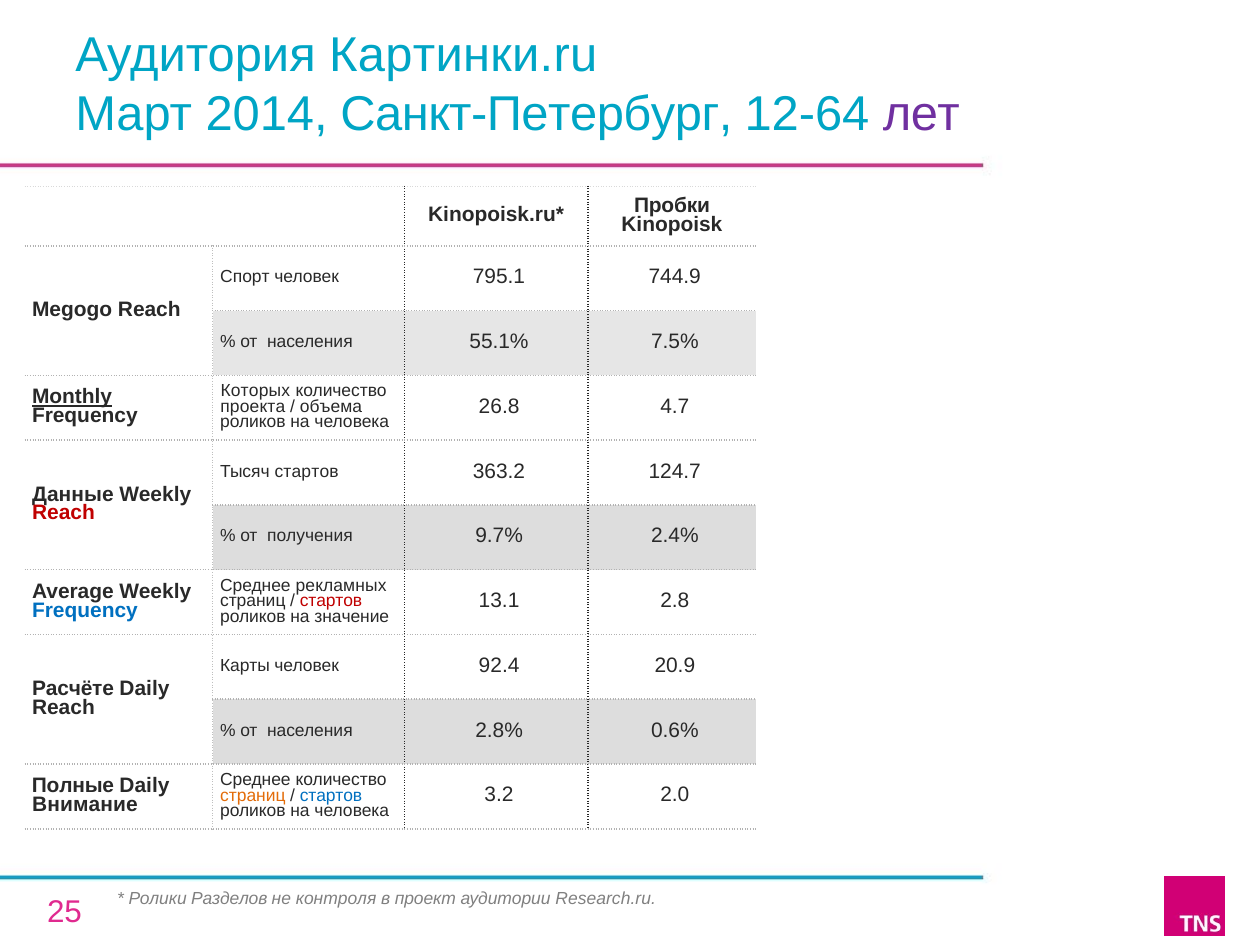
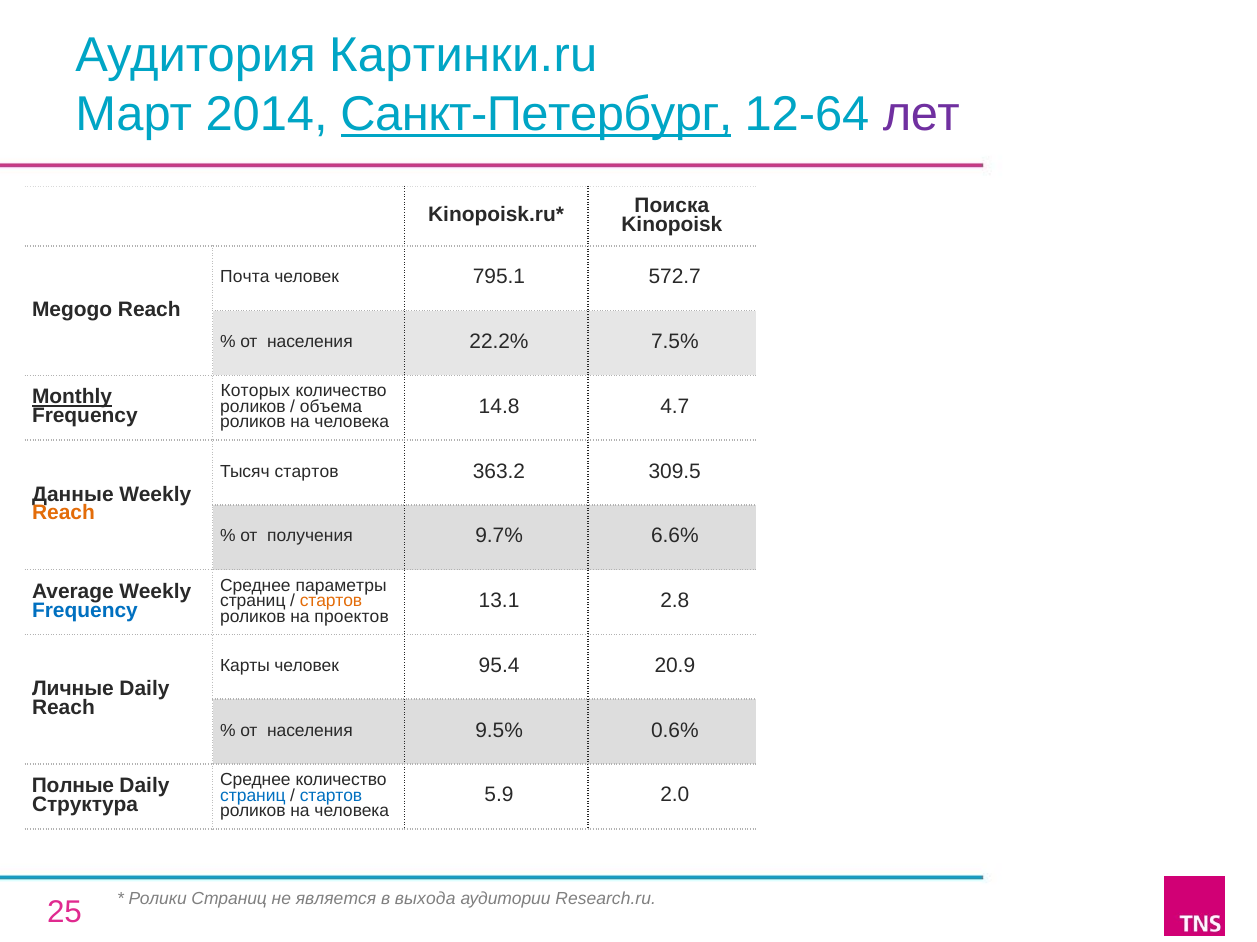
Санкт-Петербург underline: none -> present (536, 114)
Пробки: Пробки -> Поиска (672, 206)
Спорт: Спорт -> Почта (245, 277)
744.9: 744.9 -> 572.7 (675, 277)
55.1%: 55.1% -> 22.2% (499, 342)
26.8: 26.8 -> 14.8 (499, 407)
проекта: проекта -> роликов (253, 407)
124.7: 124.7 -> 309.5 (675, 472)
Reach colour: red -> orange (63, 513)
2.4%: 2.4% -> 6.6% (675, 536)
рекламных: рекламных -> параметры (341, 586)
стартов colour: red -> orange (331, 601)
значение: значение -> проектов (352, 617)
92.4: 92.4 -> 95.4 (499, 666)
Расчёте: Расчёте -> Личные (73, 689)
2.8%: 2.8% -> 9.5% (499, 731)
3.2: 3.2 -> 5.9 (499, 796)
страниц colour: orange -> blue (253, 796)
Внимание: Внимание -> Структура (85, 805)
Ролики Разделов: Разделов -> Страниц (229, 900)
контроля: контроля -> является (336, 900)
проект: проект -> выхода (425, 900)
